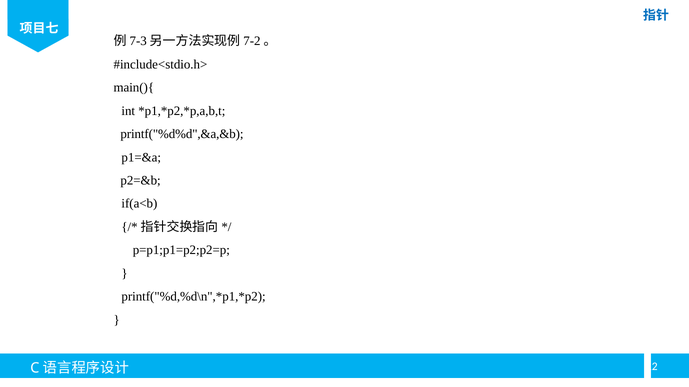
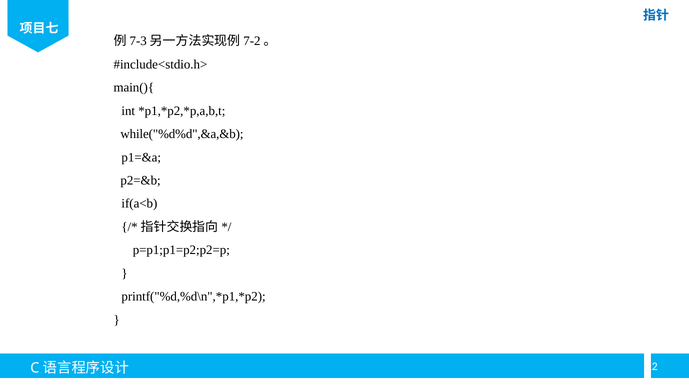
printf("%d%d",&a,&b: printf("%d%d",&a,&b -> while("%d%d",&a,&b (182, 134)
